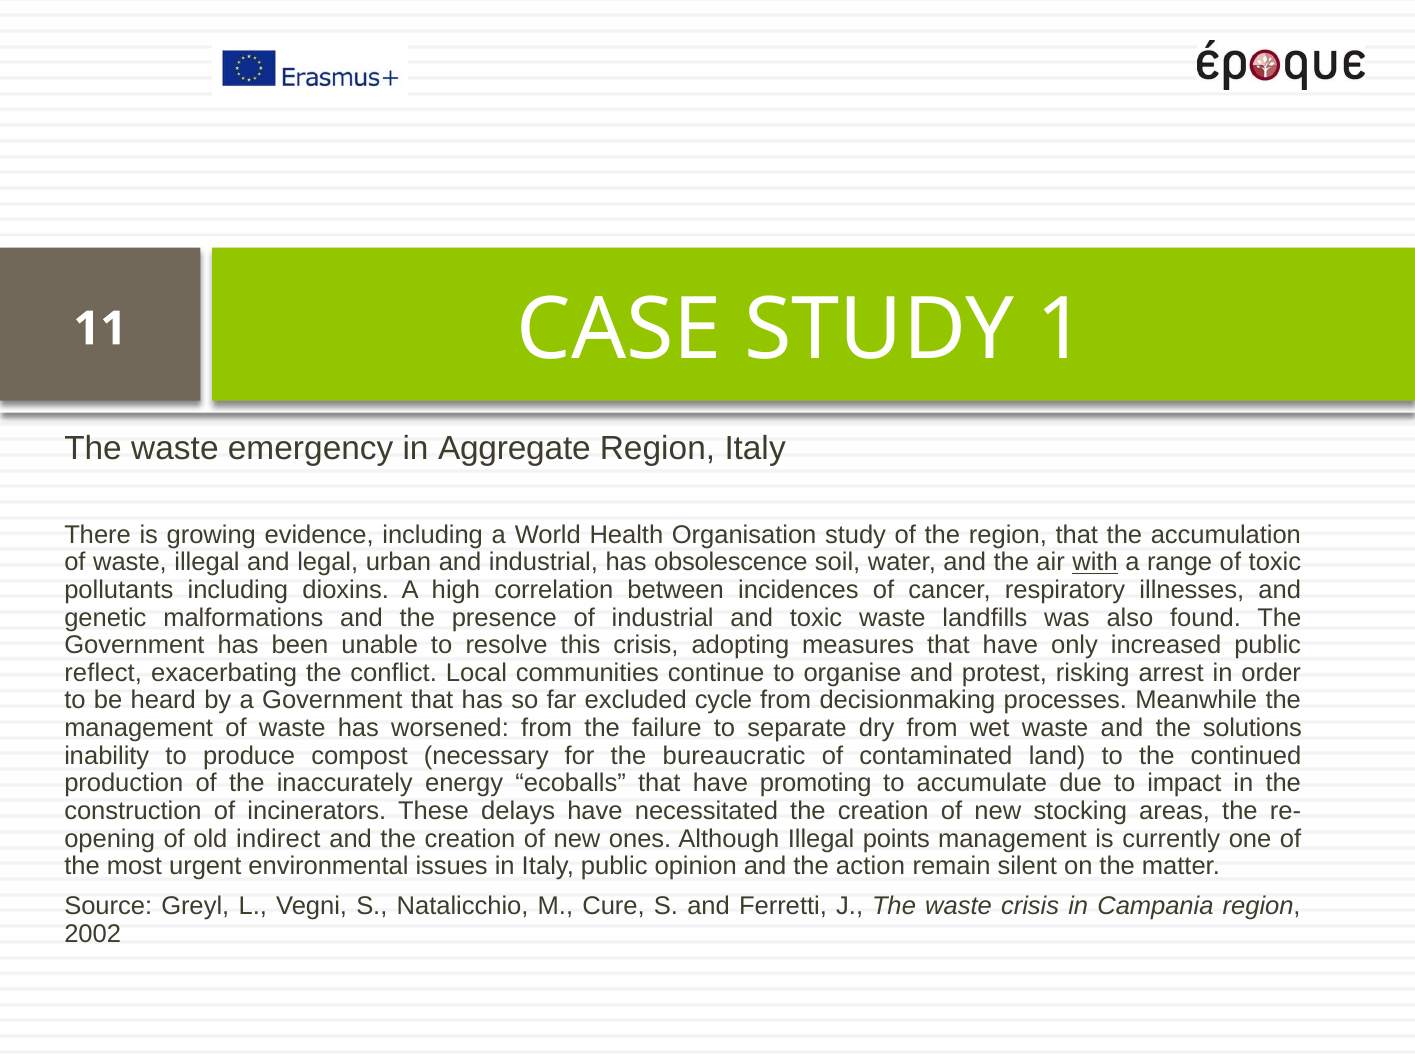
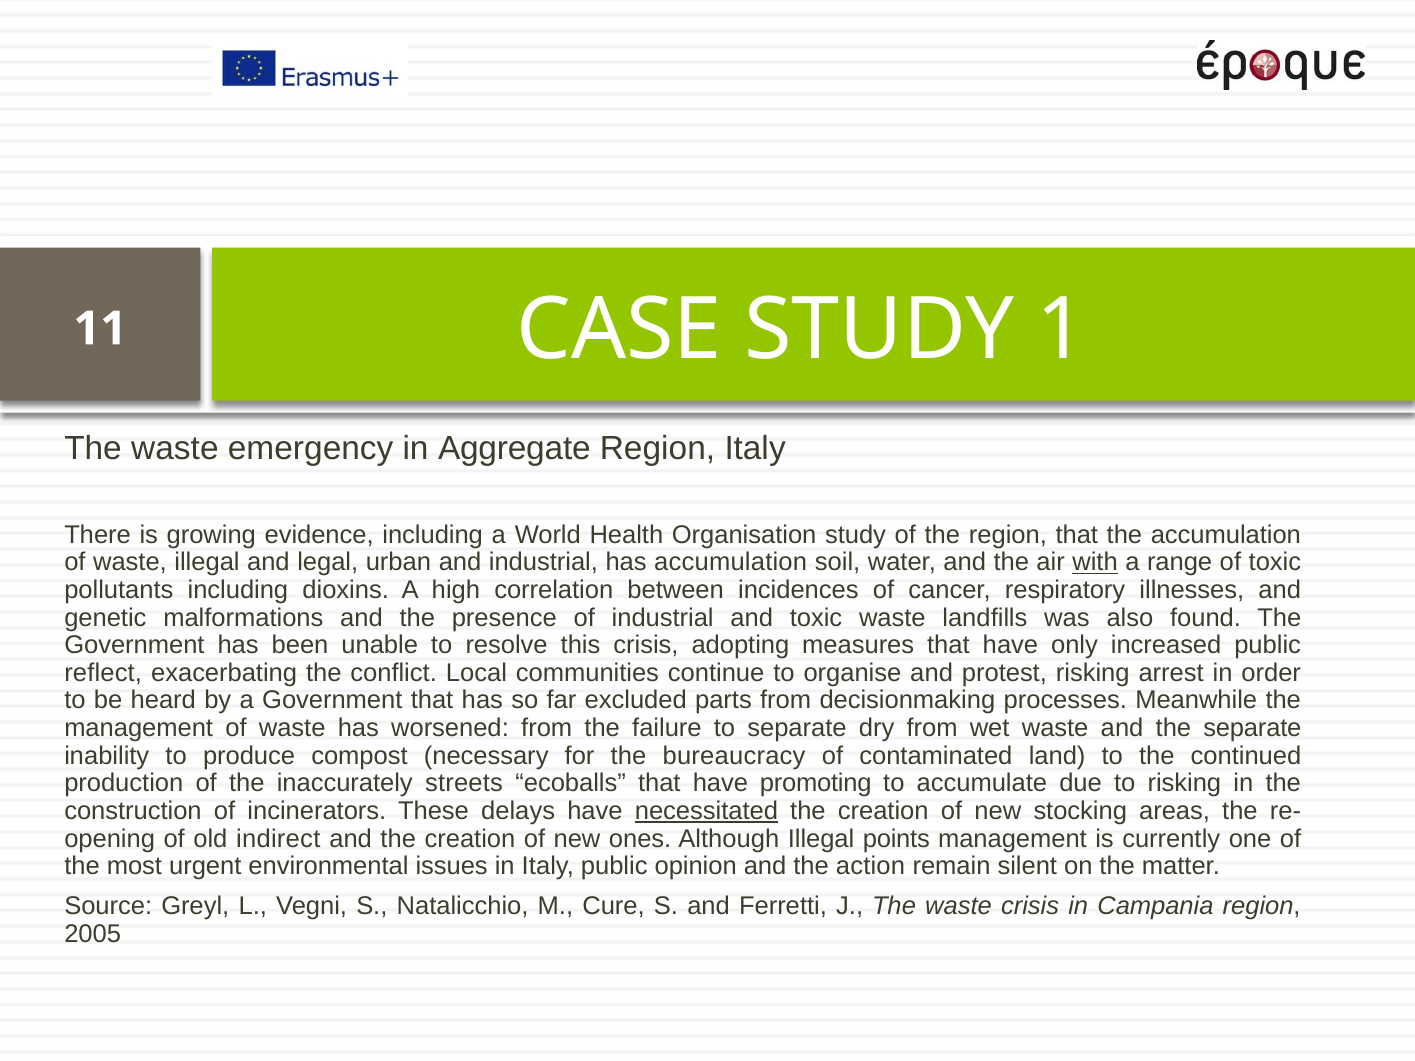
has obsolescence: obsolescence -> accumulation (731, 562)
cycle: cycle -> parts (723, 701)
the solutions: solutions -> separate (1252, 728)
bureaucratic: bureaucratic -> bureaucracy (734, 756)
energy: energy -> streets (464, 784)
to impact: impact -> risking (1184, 784)
necessitated underline: none -> present (706, 811)
2002: 2002 -> 2005 (93, 934)
